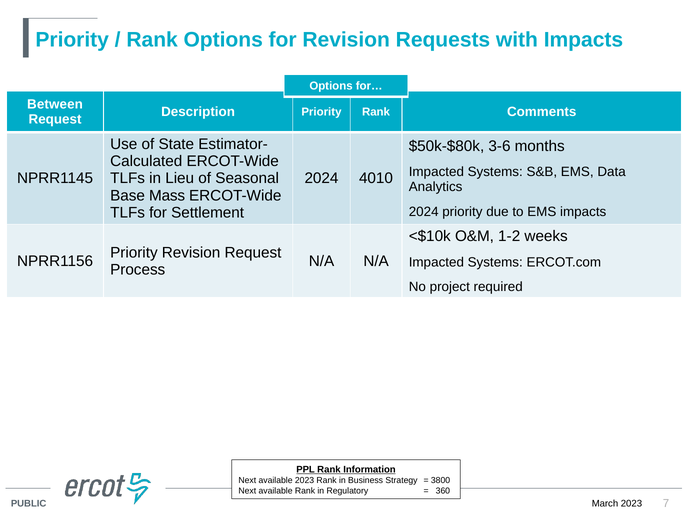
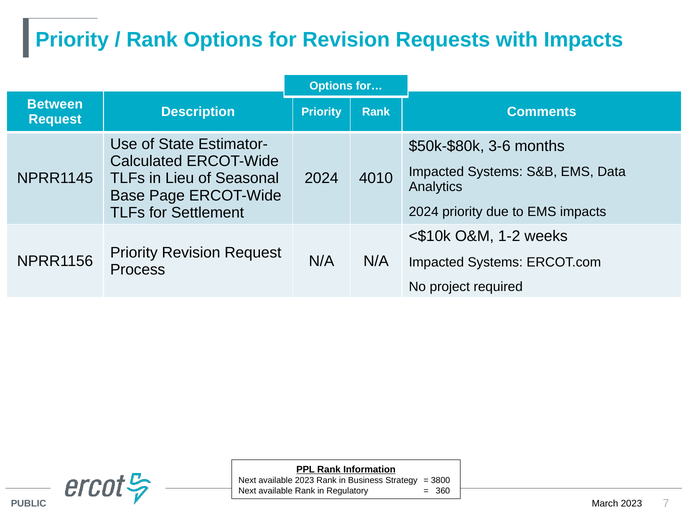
Mass: Mass -> Page (167, 195)
